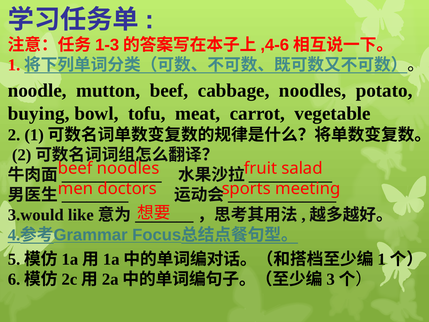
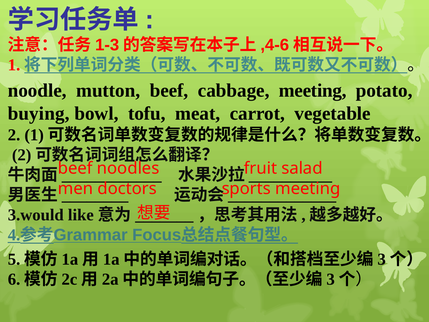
cabbage noodles: noodles -> meeting (313, 91)
1: 1 -> 3 (382, 259)
